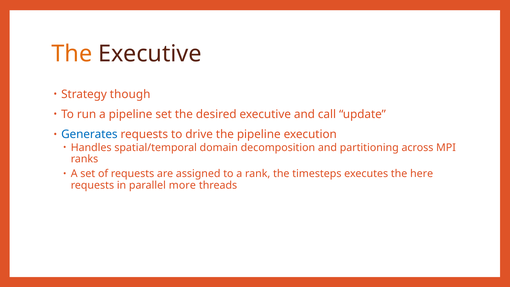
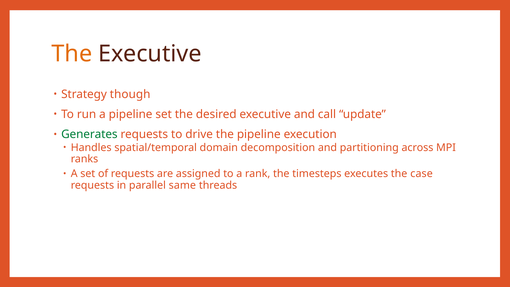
Generates colour: blue -> green (89, 134)
here: here -> case (422, 174)
more: more -> same (182, 185)
